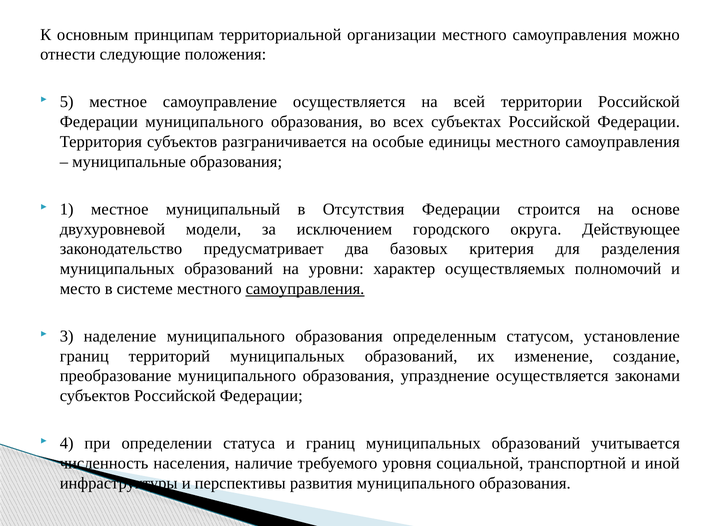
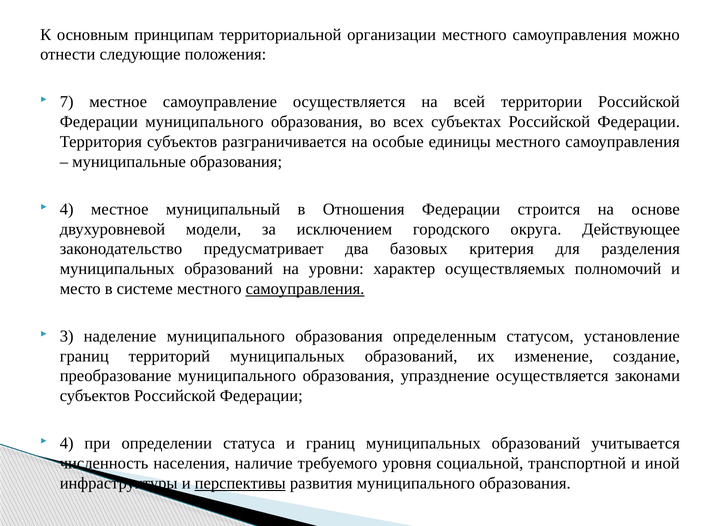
5: 5 -> 7 (67, 102)
1: 1 -> 4 (67, 209)
Отсутствия: Отсутствия -> Отношения (364, 209)
перспективы underline: none -> present (240, 483)
